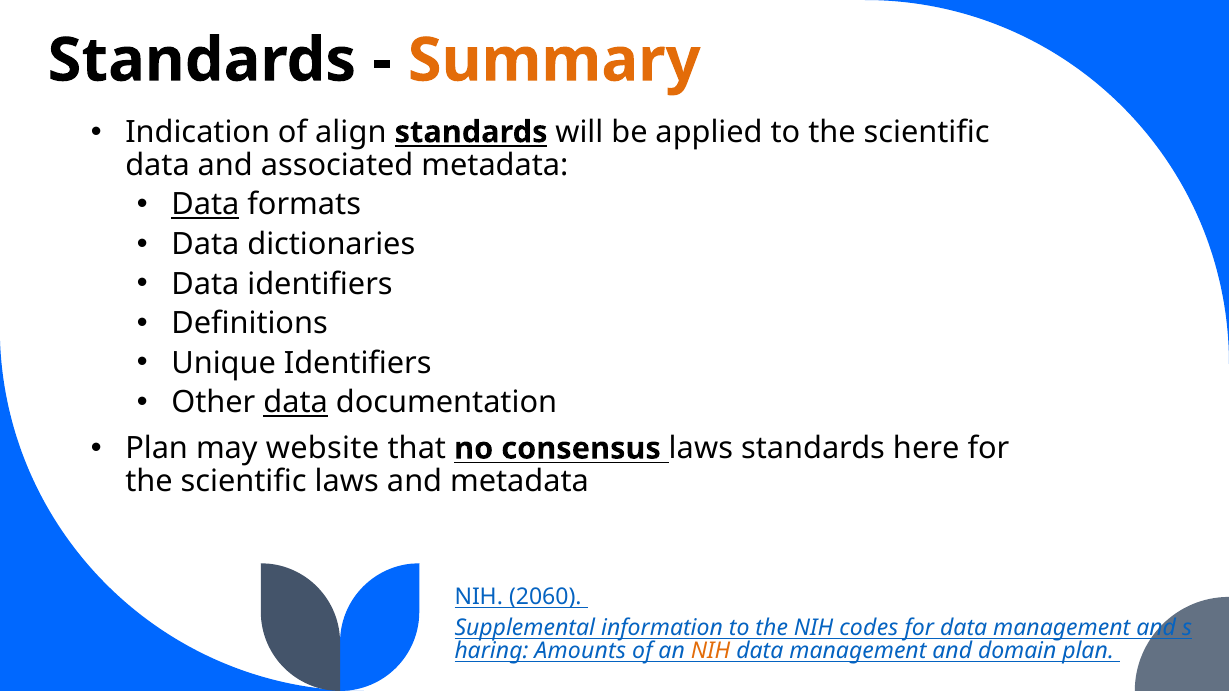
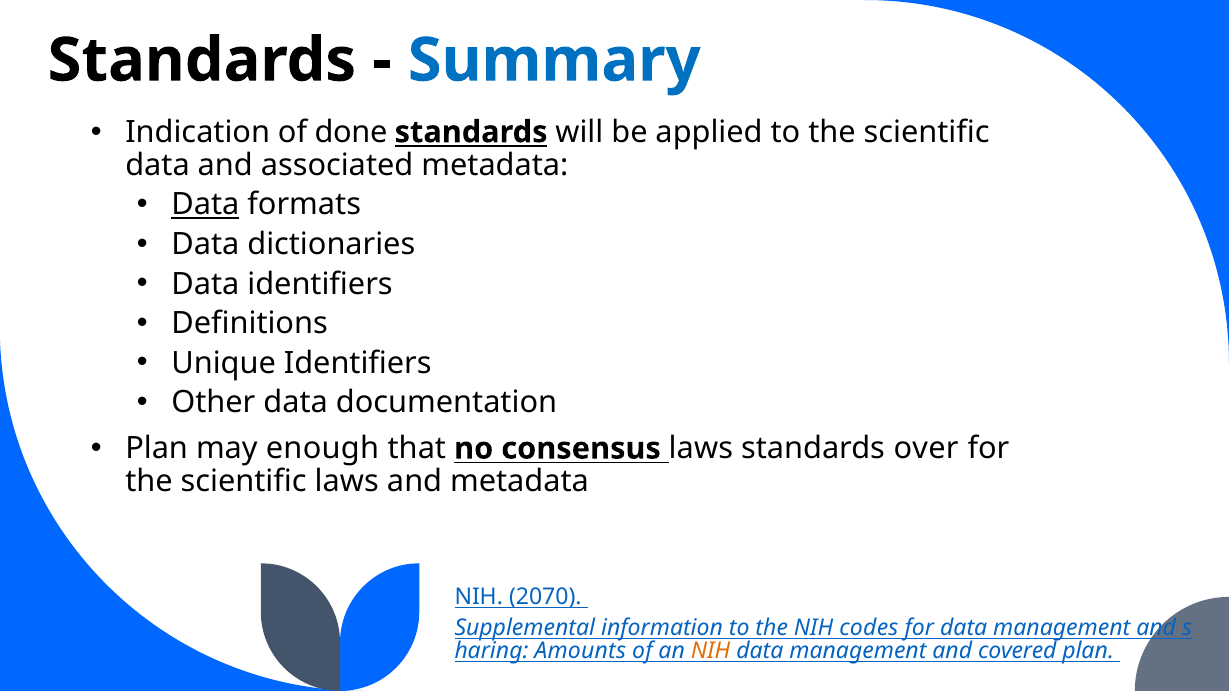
Summary colour: orange -> blue (554, 60)
align: align -> done (351, 132)
data underline: present -> none (296, 403)
website: website -> enough (323, 449)
here: here -> over (926, 449)
2060: 2060 -> 2070 (545, 597)
domain: domain -> covered (1017, 652)
